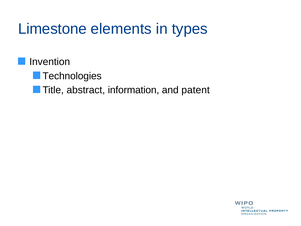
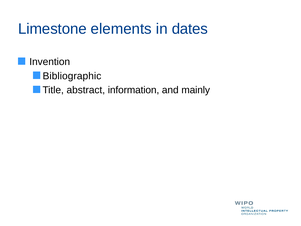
types: types -> dates (190, 29)
Technologies: Technologies -> Bibliographic (72, 76)
patent: patent -> mainly (196, 90)
